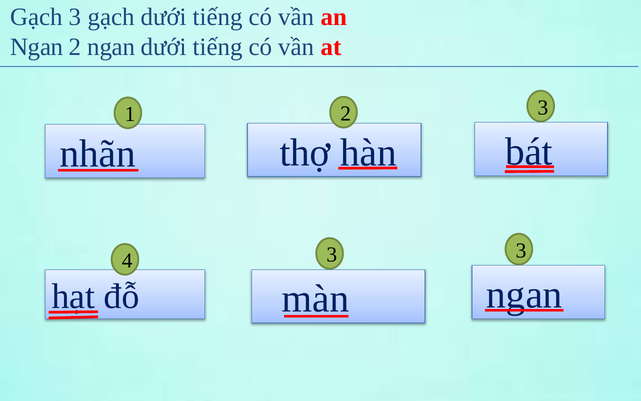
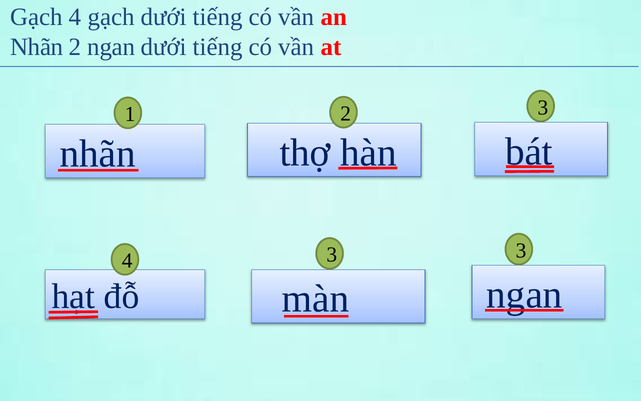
Gạch 3: 3 -> 4 (75, 17)
Ngan: Ngan -> Nhãn (37, 47)
